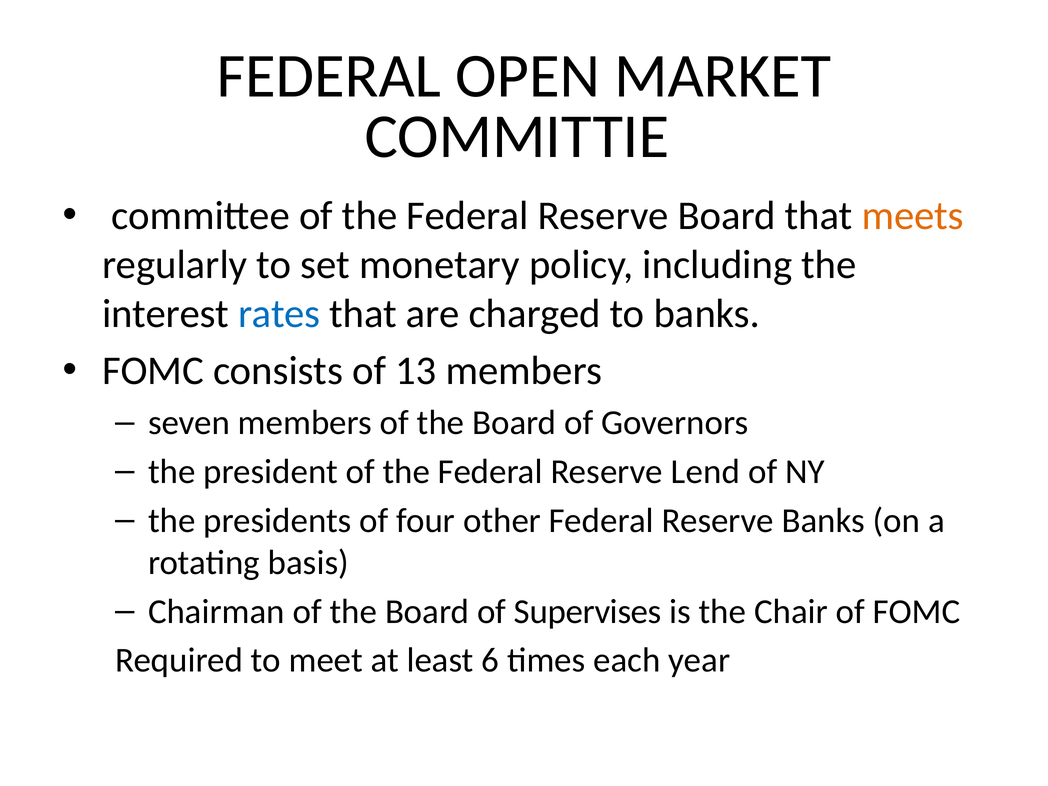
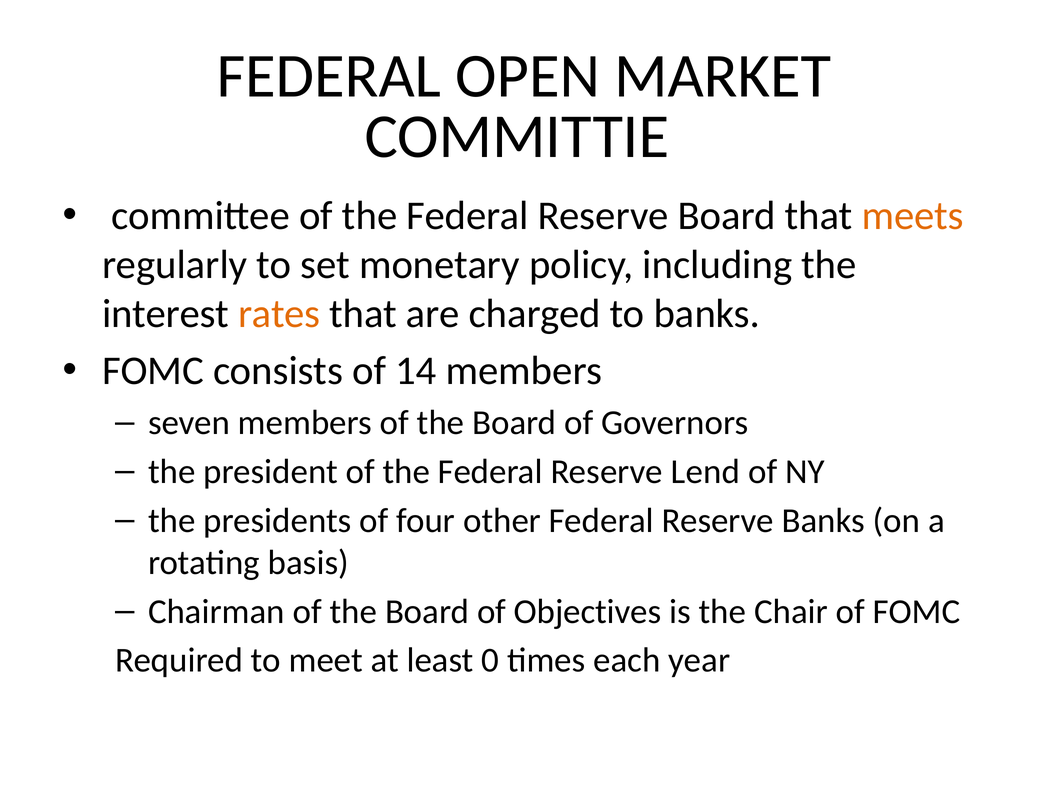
rates colour: blue -> orange (279, 314)
13: 13 -> 14 (416, 371)
Supervises: Supervises -> Objectives (588, 612)
6: 6 -> 0 (490, 660)
